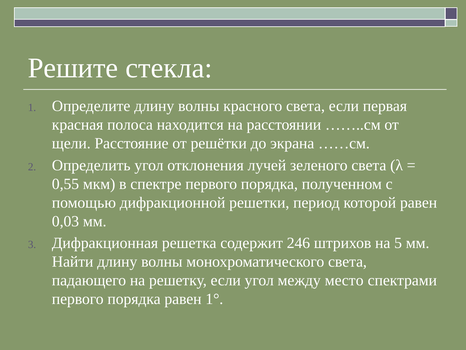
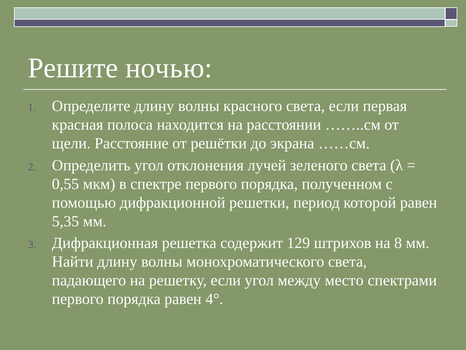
стекла: стекла -> ночью (169, 68)
0,03: 0,03 -> 5,35 (65, 221)
246: 246 -> 129 (298, 243)
5: 5 -> 8 (398, 243)
1°: 1° -> 4° (214, 299)
